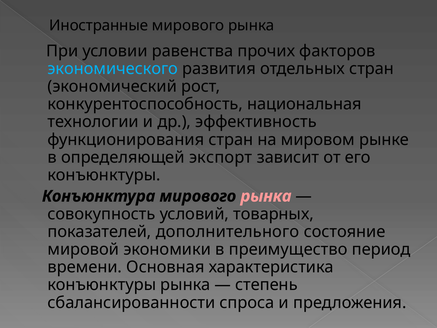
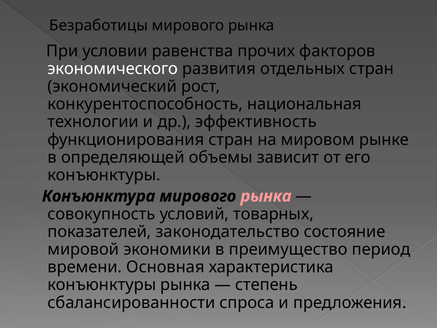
Иностранные: Иностранные -> Безработицы (99, 25)
экономического colour: light blue -> white (113, 69)
экспорт: экспорт -> объемы (221, 157)
дополнительного: дополнительного -> законодательство (228, 232)
